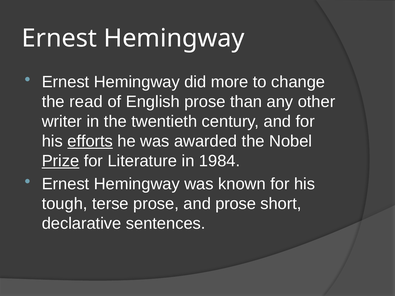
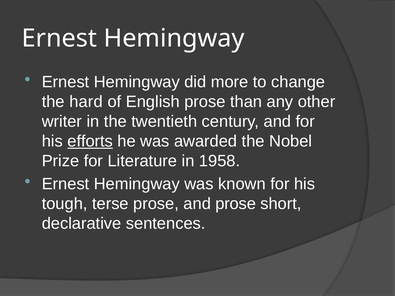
read: read -> hard (86, 102)
Prize underline: present -> none (61, 161)
1984: 1984 -> 1958 (220, 161)
